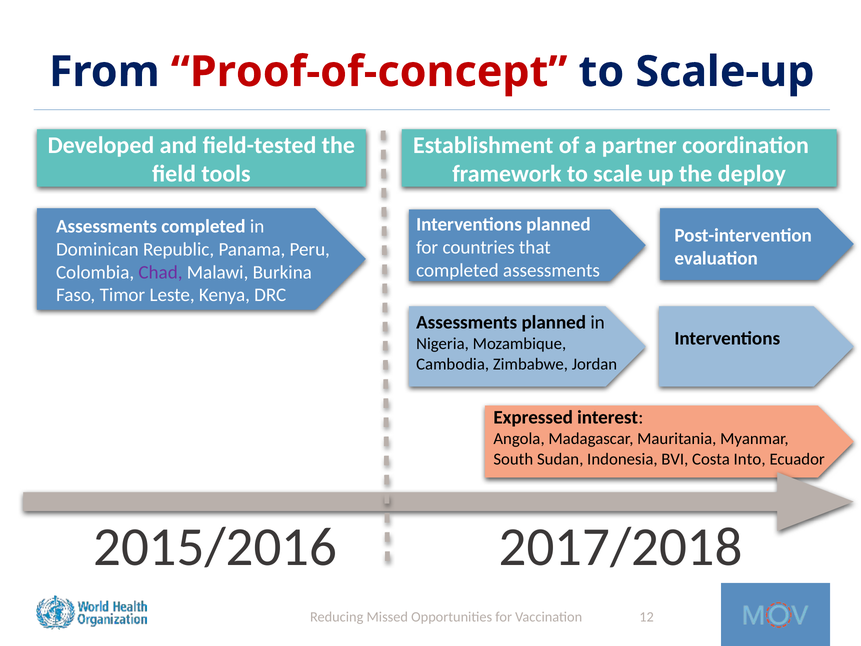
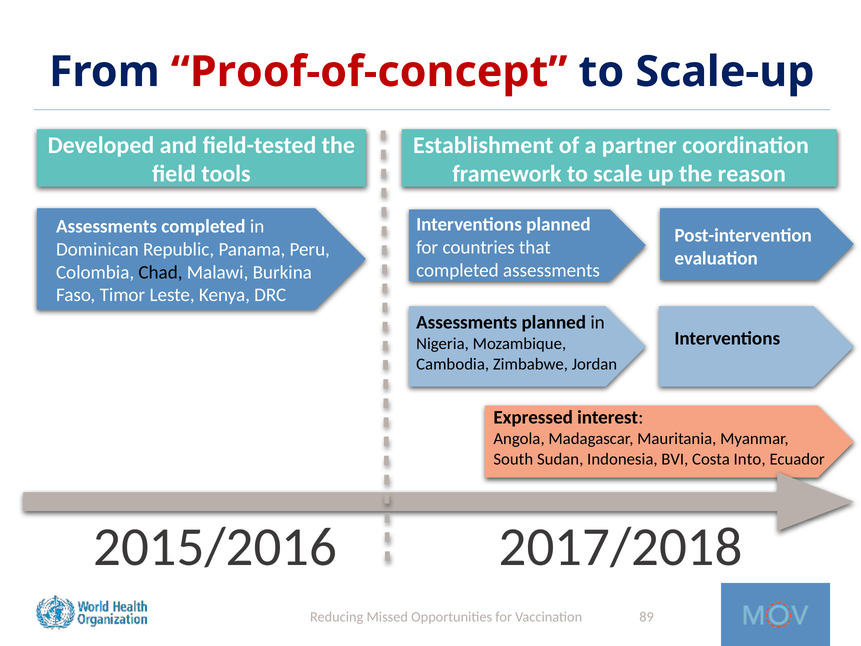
deploy: deploy -> reason (752, 174)
Chad colour: purple -> black (160, 272)
12: 12 -> 89 (647, 617)
